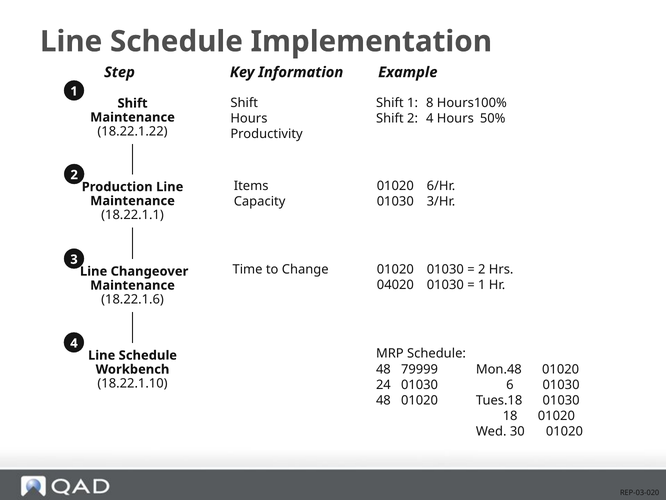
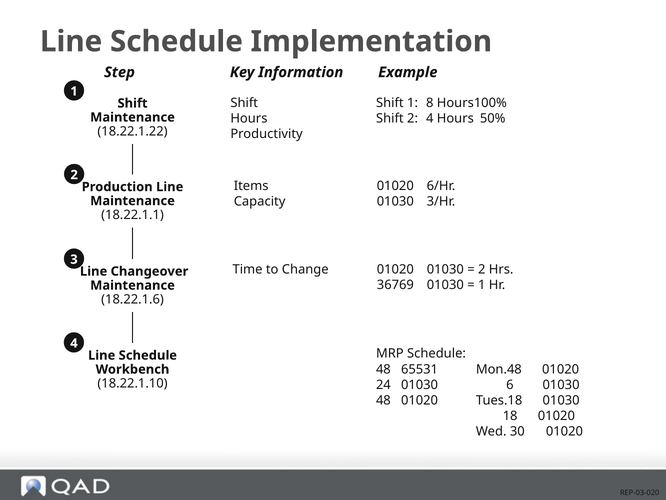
04020: 04020 -> 36769 (395, 285)
79999: 79999 -> 65531 (420, 369)
